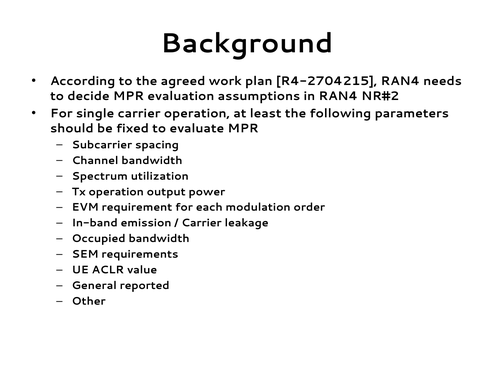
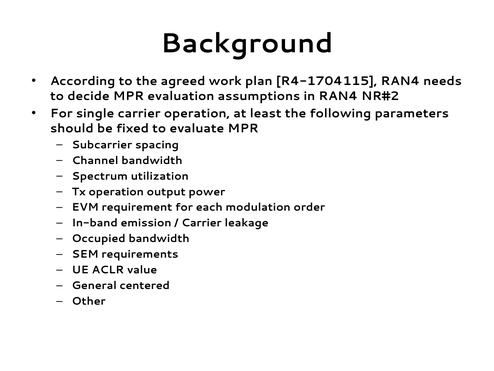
R4-2704215: R4-2704215 -> R4-1704115 (327, 81)
reported: reported -> centered (145, 285)
